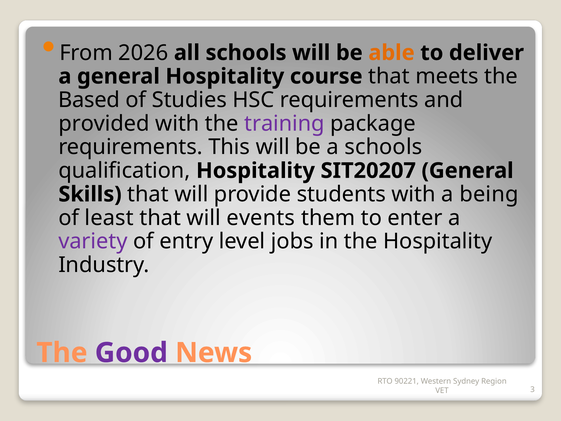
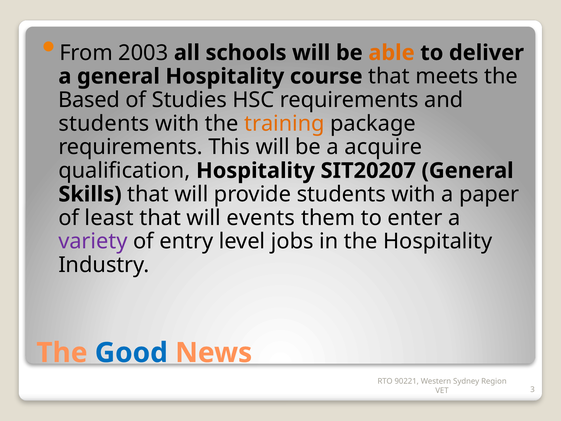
2026: 2026 -> 2003 (143, 53)
provided: provided -> students (104, 123)
training colour: purple -> orange (284, 123)
a schools: schools -> acquire (383, 147)
being: being -> paper (489, 194)
Good colour: purple -> blue (131, 353)
